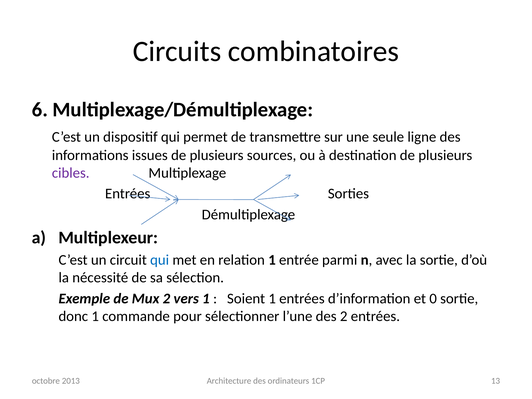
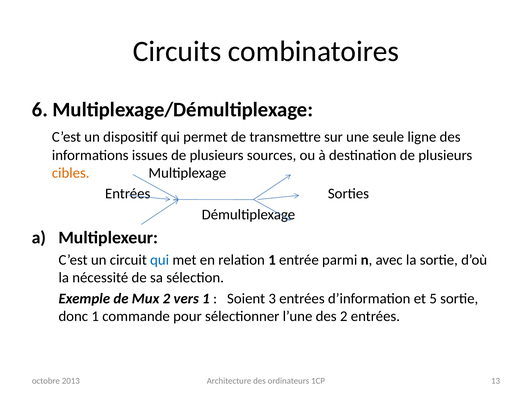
cibles colour: purple -> orange (71, 173)
Soient 1: 1 -> 3 (272, 298)
0: 0 -> 5 (433, 298)
